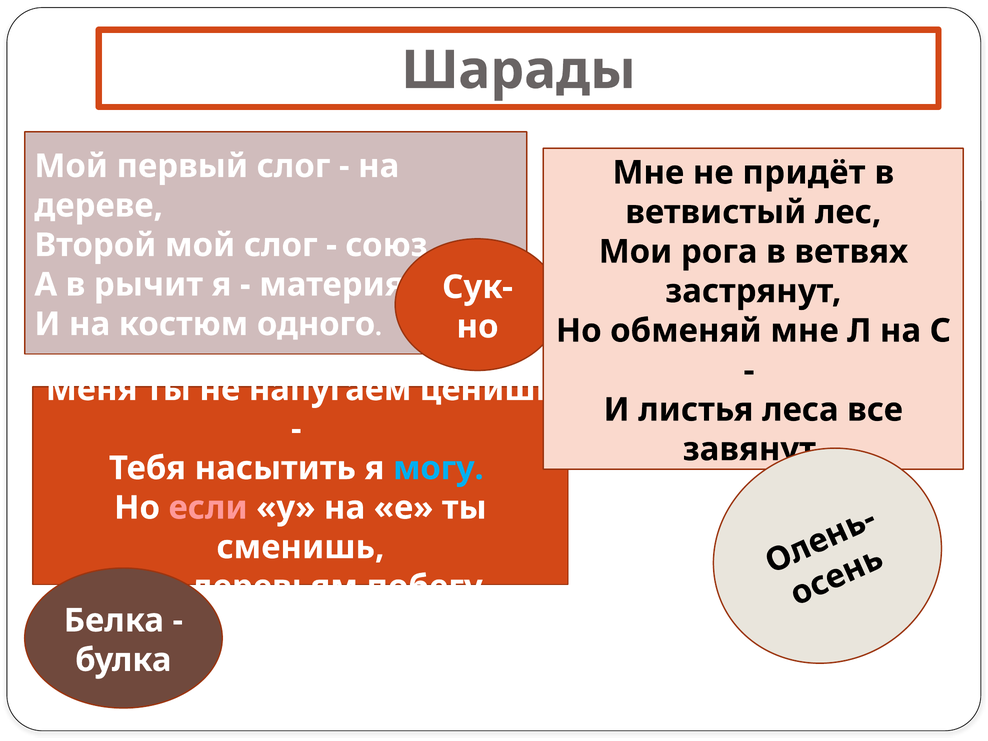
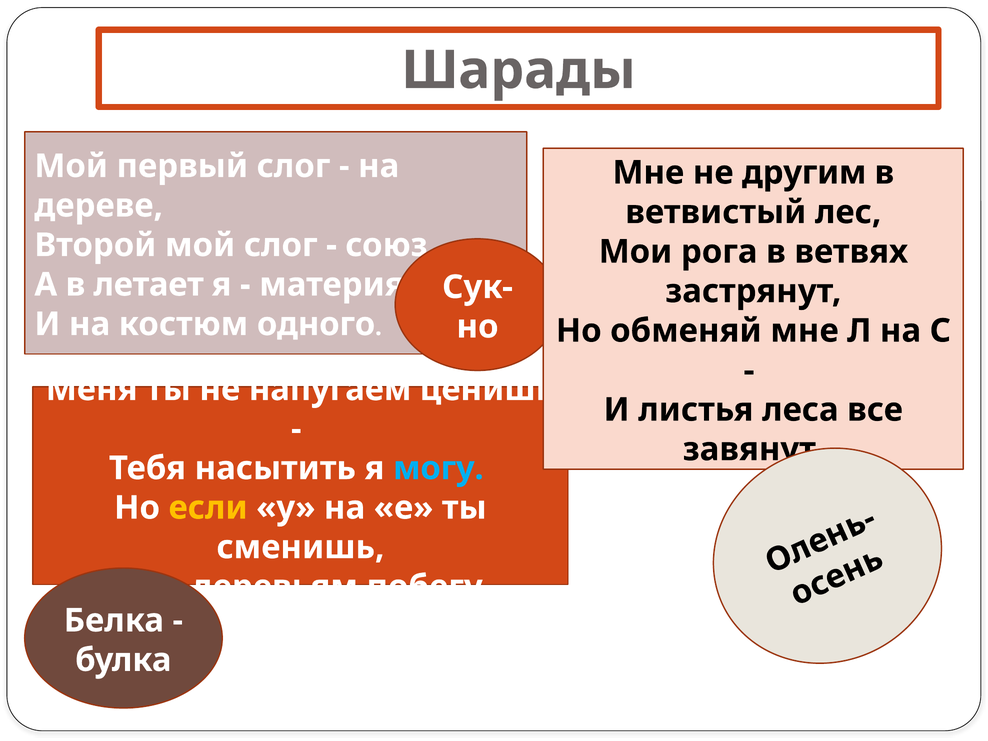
придёт: придёт -> другим (804, 173)
рычит: рычит -> летает (149, 285)
если colour: pink -> yellow (208, 508)
